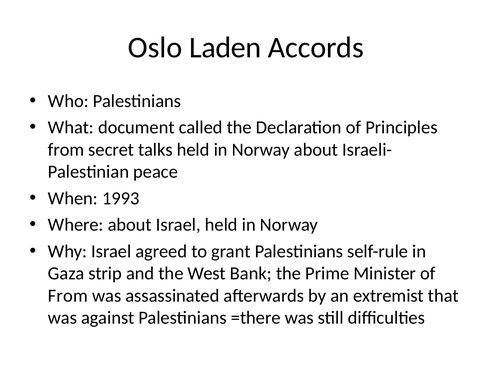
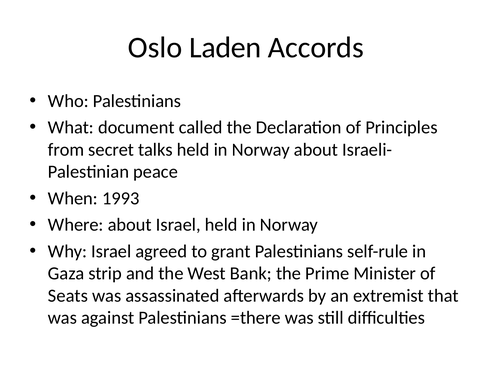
From: From -> Seats (68, 296)
